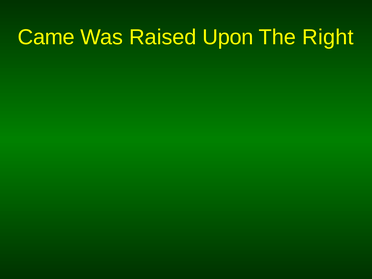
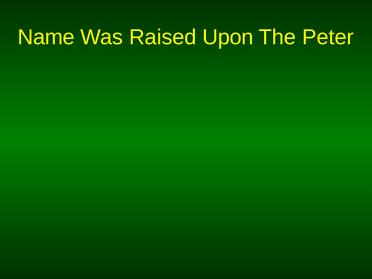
Came: Came -> Name (46, 37)
Right: Right -> Peter (328, 37)
